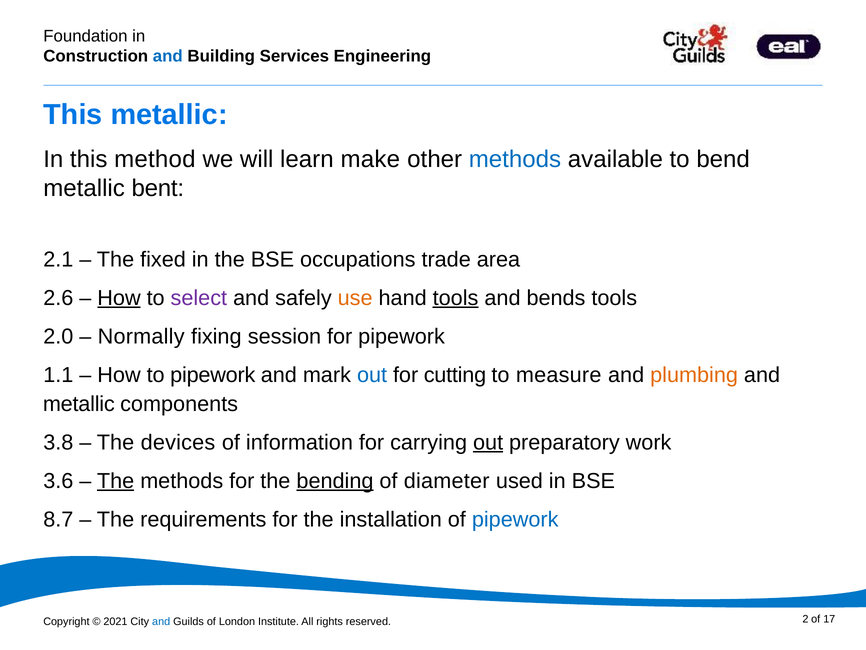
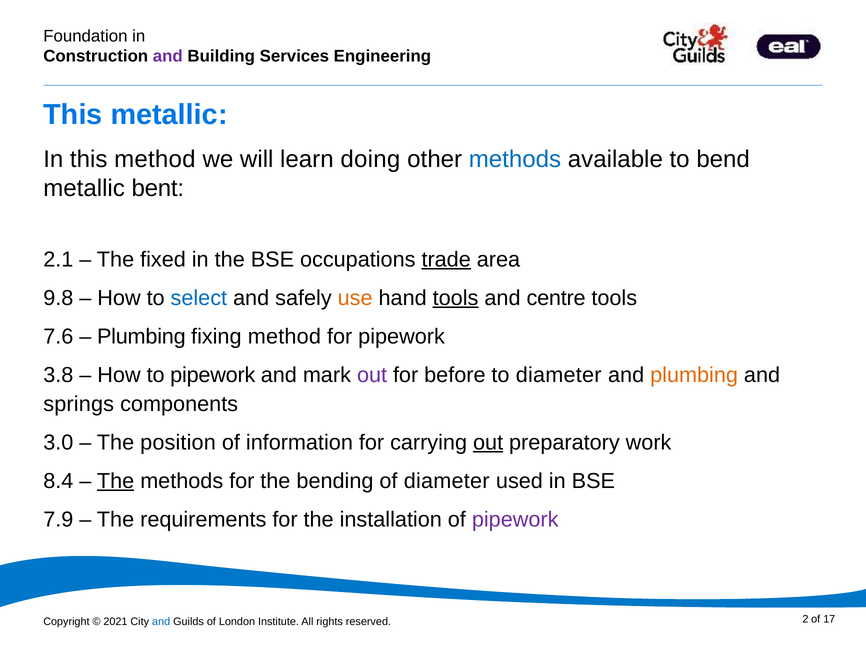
and colour: blue -> purple (168, 56)
make: make -> doing (370, 159)
trade underline: none -> present (446, 259)
2.6: 2.6 -> 9.8 (58, 298)
How underline: present -> none (119, 298)
select colour: purple -> blue (199, 298)
bends: bends -> centre (556, 298)
2.0: 2.0 -> 7.6 (58, 336)
Normally: Normally -> Plumbing (141, 336)
fixing session: session -> method (284, 336)
1.1: 1.1 -> 3.8 (58, 375)
out colour: blue -> purple (372, 375)
cutting: cutting -> before (455, 375)
to measure: measure -> diameter (559, 375)
metallic: metallic -> springs (79, 404)
3.8: 3.8 -> 3.0 (58, 442)
devices: devices -> position (178, 442)
3.6: 3.6 -> 8.4 (58, 481)
bending underline: present -> none (335, 481)
8.7: 8.7 -> 7.9 (58, 519)
pipework colour: blue -> purple (515, 519)
